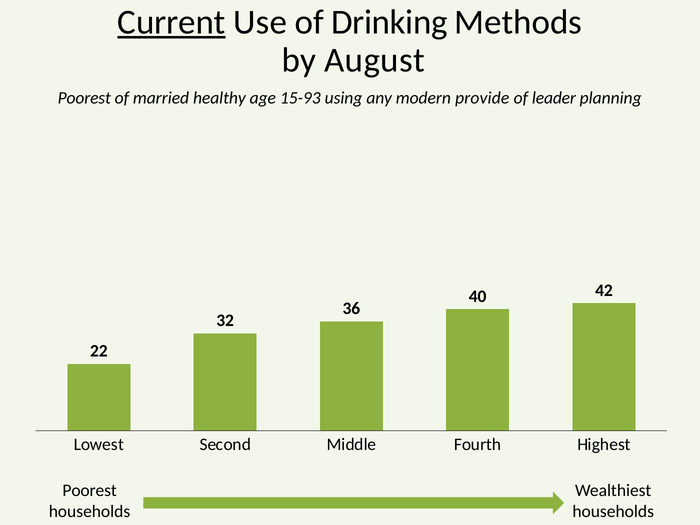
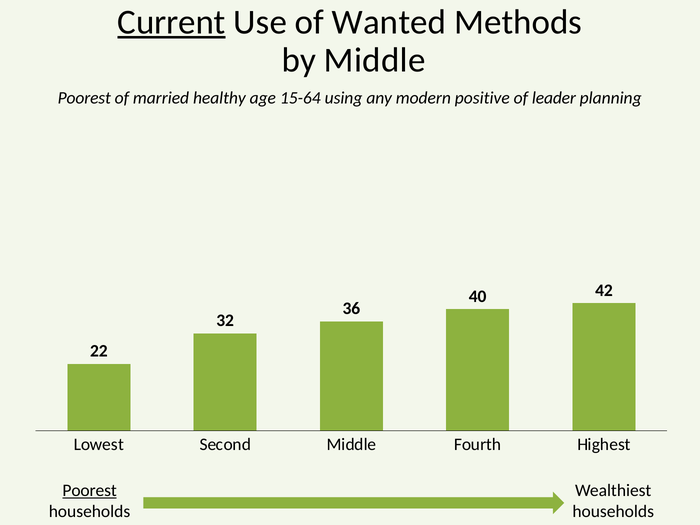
Drinking: Drinking -> Wanted (389, 22)
by August: August -> Middle (375, 60)
15-93: 15-93 -> 15-64 (300, 98)
provide: provide -> positive (482, 98)
Poorest underline: none -> present (90, 490)
